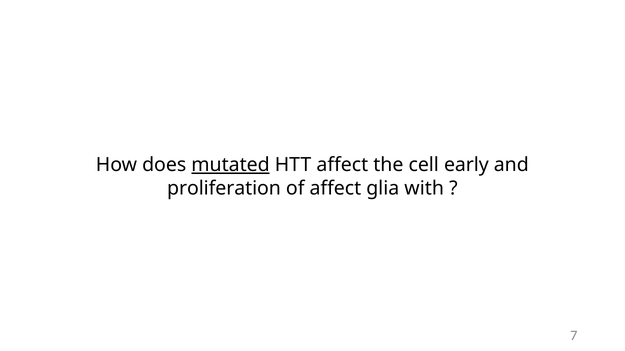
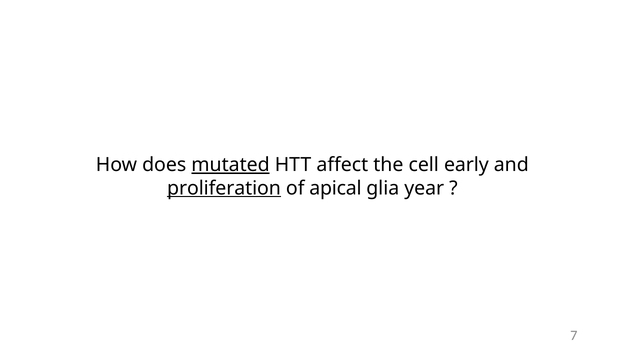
proliferation underline: none -> present (224, 189)
of affect: affect -> apical (335, 189)
with: with -> year (424, 189)
